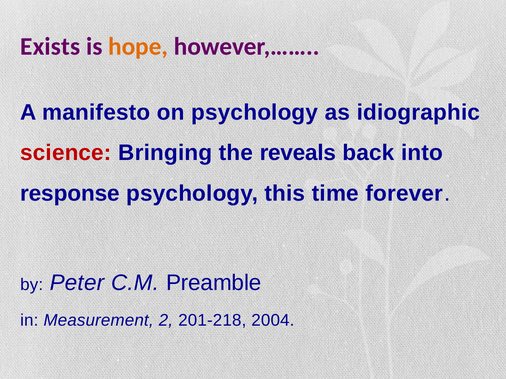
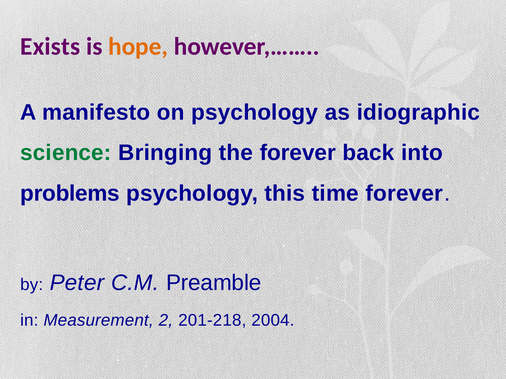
science colour: red -> green (66, 153)
the reveals: reveals -> forever (298, 153)
response: response -> problems (70, 194)
